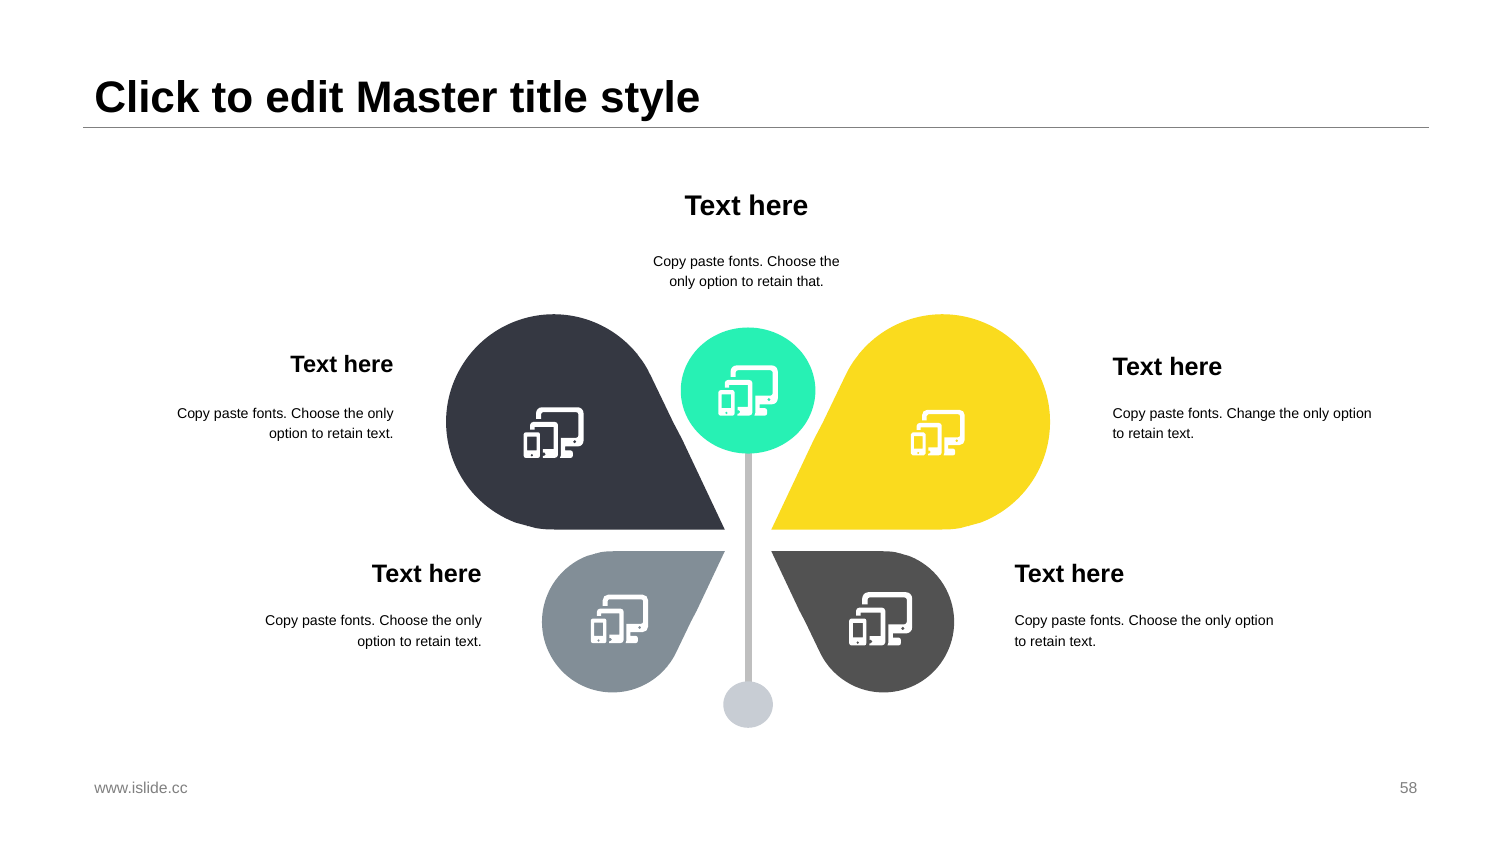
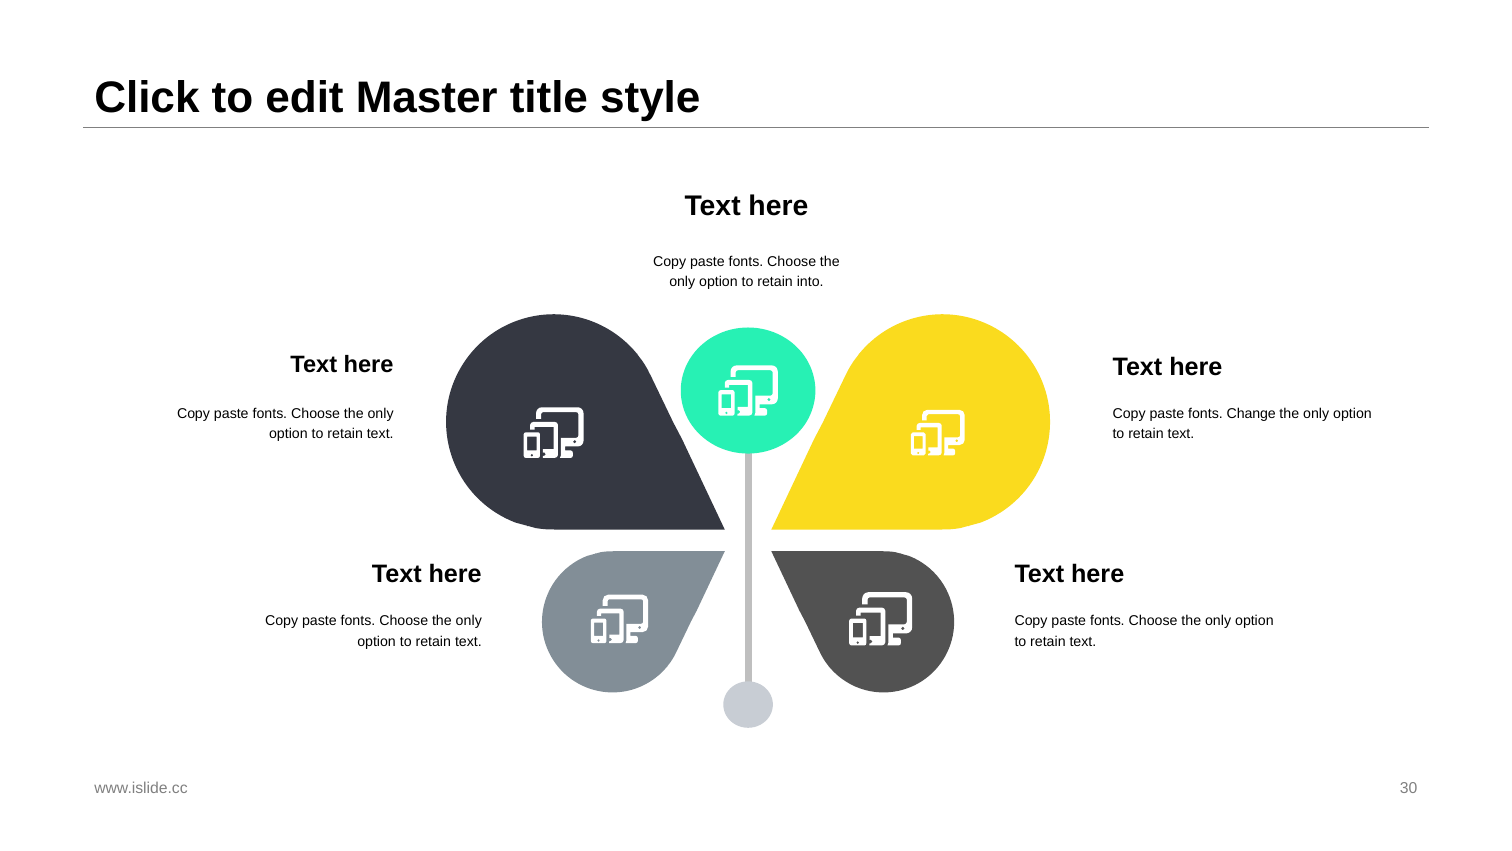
that: that -> into (810, 282)
58: 58 -> 30 (1409, 788)
